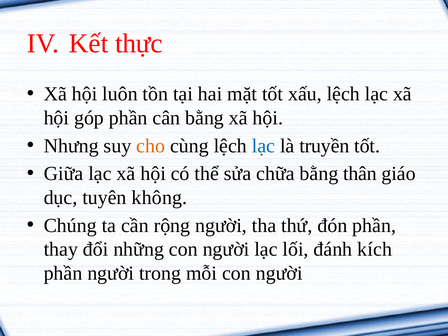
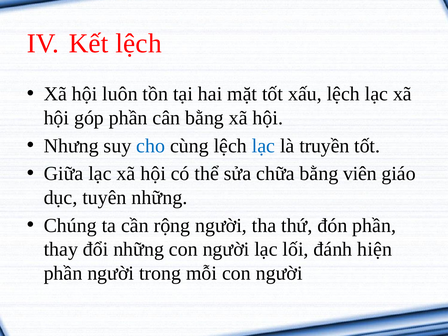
Kết thực: thực -> lệch (139, 43)
cho colour: orange -> blue (151, 146)
thân: thân -> viên (360, 174)
tuyên không: không -> những (159, 198)
kích: kích -> hiện (375, 249)
